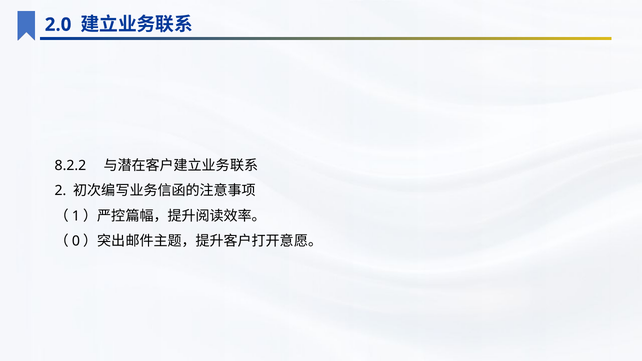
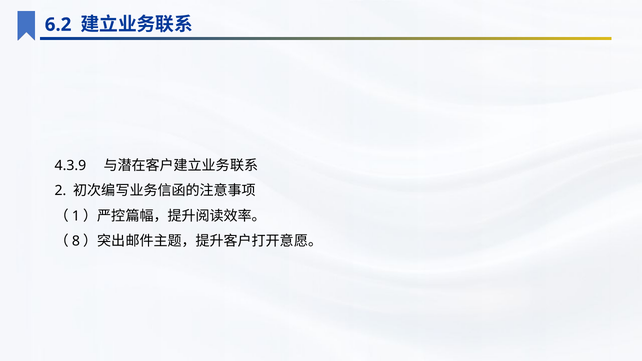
2.0: 2.0 -> 6.2 (58, 25)
8.2.2: 8.2.2 -> 4.3.9 (70, 165)
0: 0 -> 8 (76, 241)
